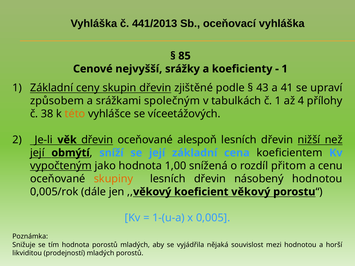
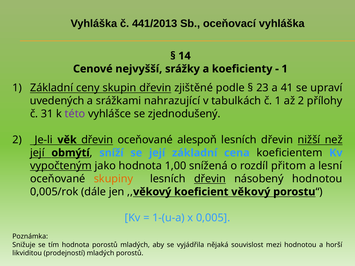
85: 85 -> 14 (184, 56)
43: 43 -> 23 (263, 88)
způsobem: způsobem -> uvedených (57, 101)
společným: společným -> nahrazující (172, 101)
až 4: 4 -> 2 (301, 101)
38: 38 -> 31 (47, 114)
této colour: orange -> purple (75, 114)
víceetážových: víceetážových -> zjednodušený (184, 114)
cenu: cenu -> lesní (330, 166)
dřevin underline: none -> present (210, 179)
